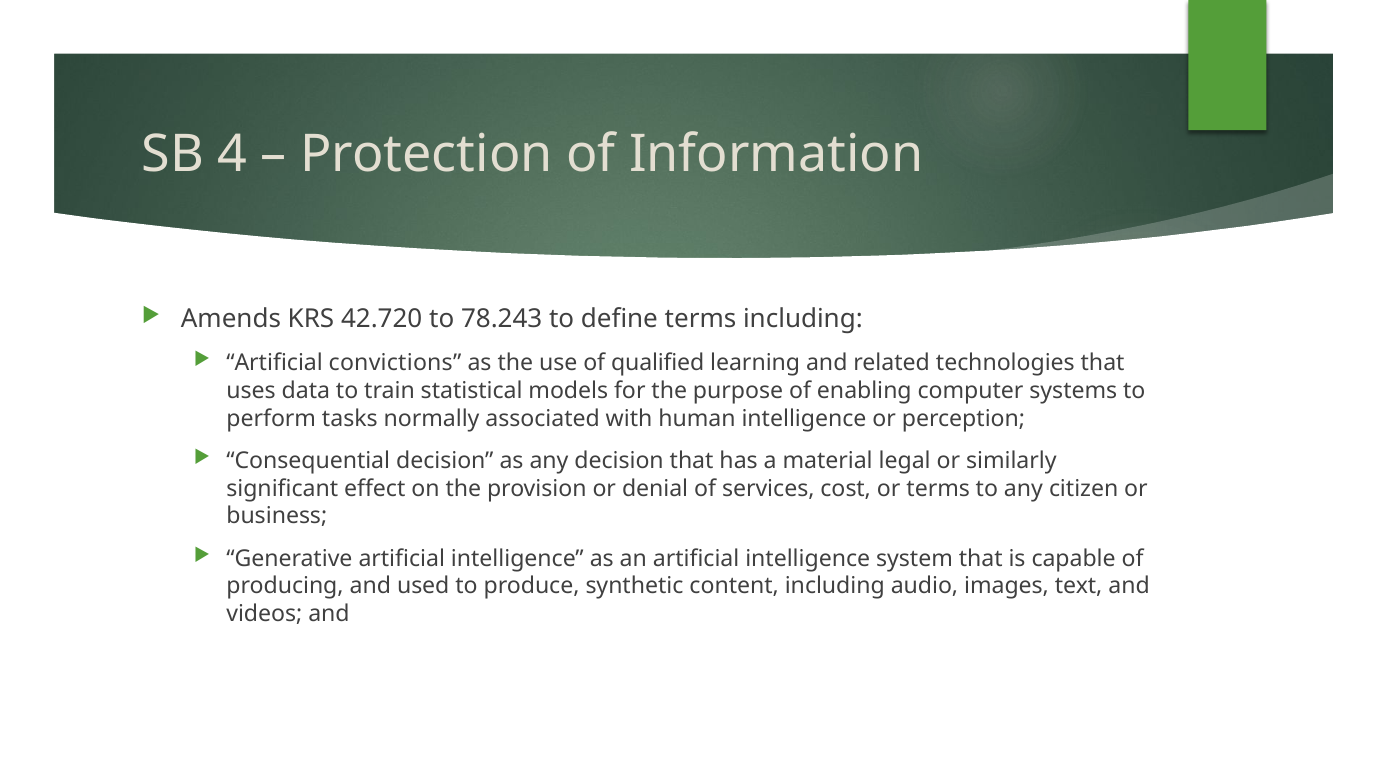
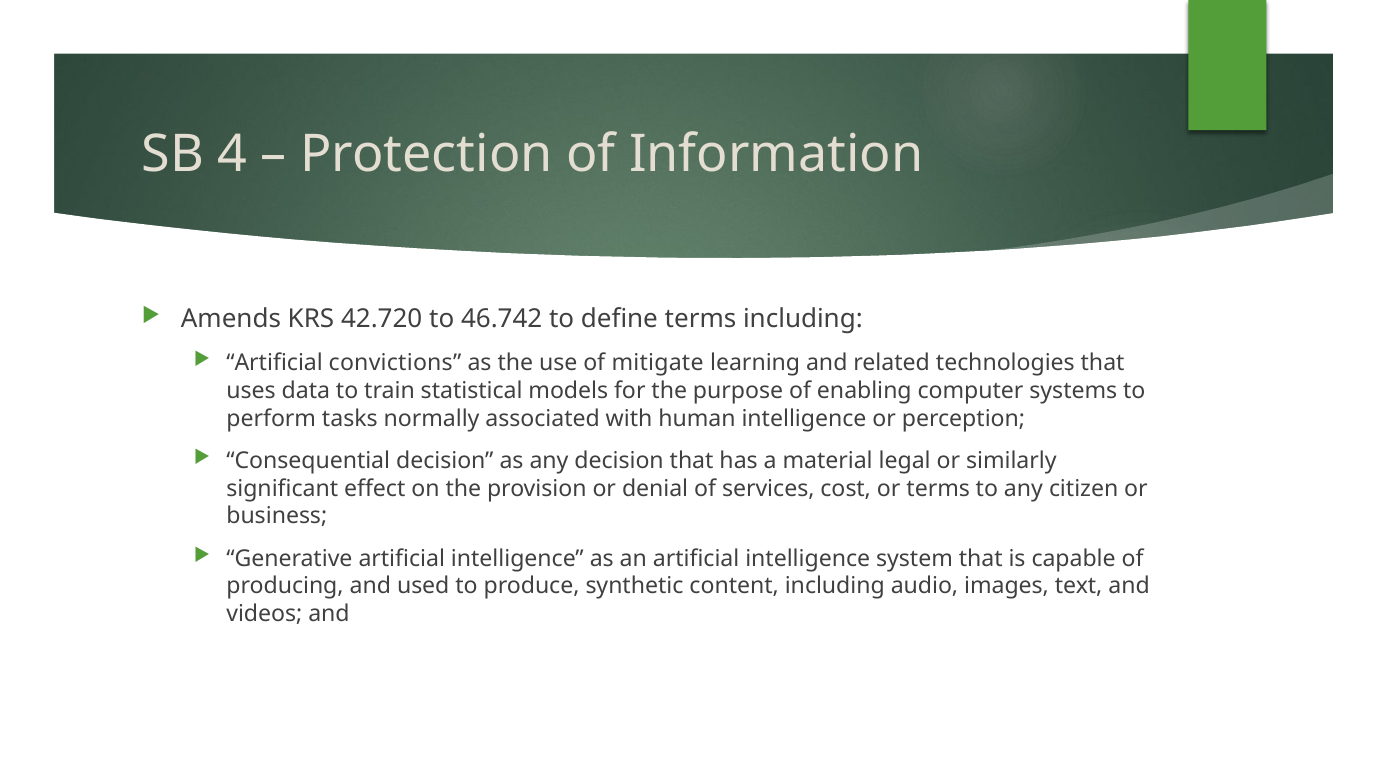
78.243: 78.243 -> 46.742 (502, 319)
qualified: qualified -> mitigate (658, 363)
